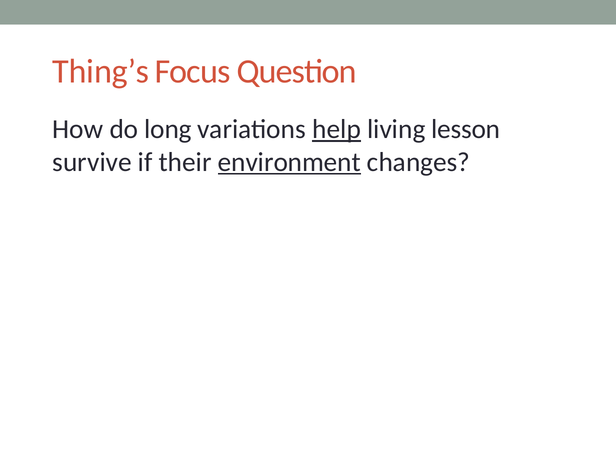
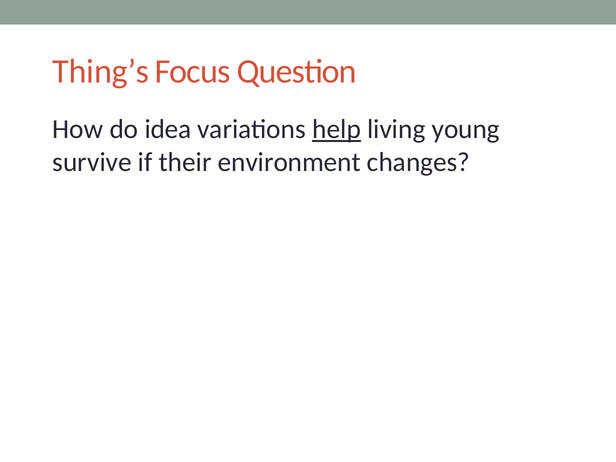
long: long -> idea (168, 129)
lesson: lesson -> young (466, 129)
environment underline: present -> none (289, 162)
